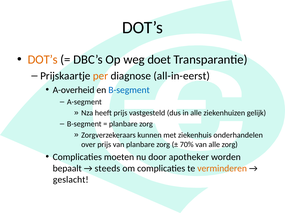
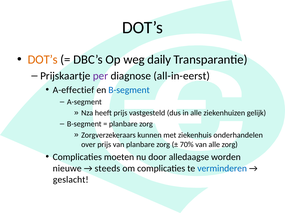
doet: doet -> daily (159, 60)
per colour: orange -> purple (101, 76)
A-overheid: A-overheid -> A-effectief (73, 90)
apotheker: apotheker -> alledaagse (189, 157)
bepaalt: bepaalt -> nieuwe (67, 169)
verminderen colour: orange -> blue (222, 169)
